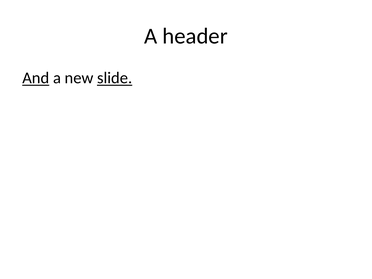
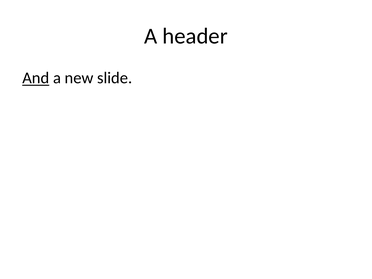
slide underline: present -> none (115, 78)
